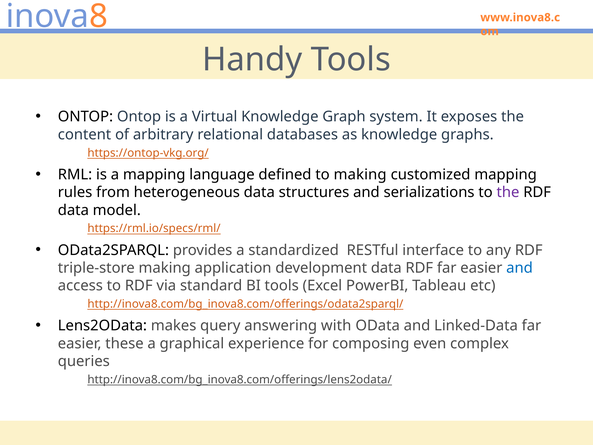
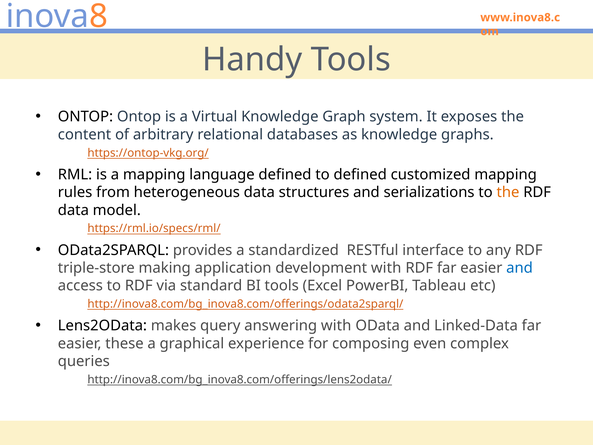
to making: making -> defined (360, 174)
the colour: purple -> orange (508, 192)
development data: data -> with (386, 268)
